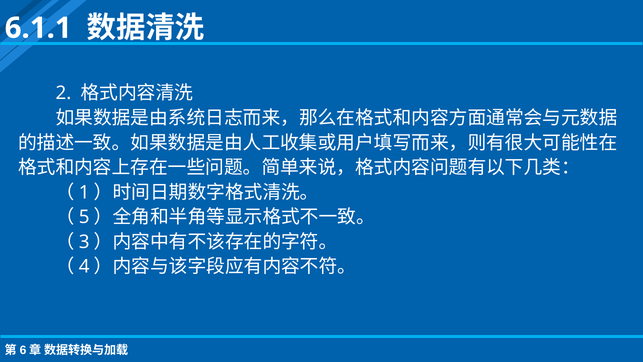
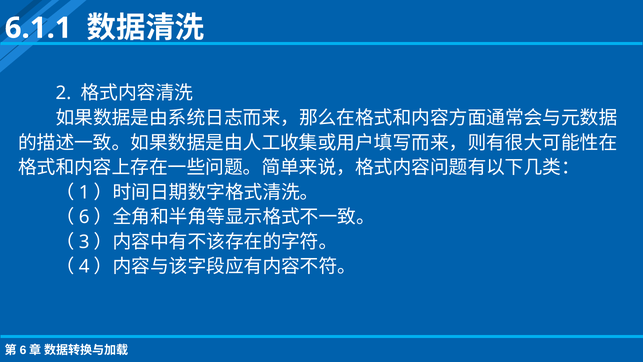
5: 5 -> 6 (84, 217)
